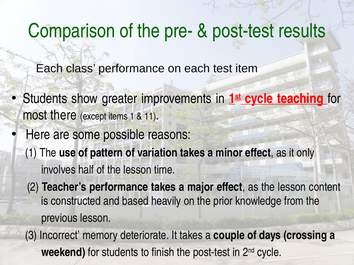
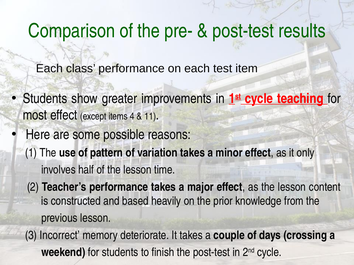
most there: there -> effect (64, 115)
items 1: 1 -> 4 (132, 117)
